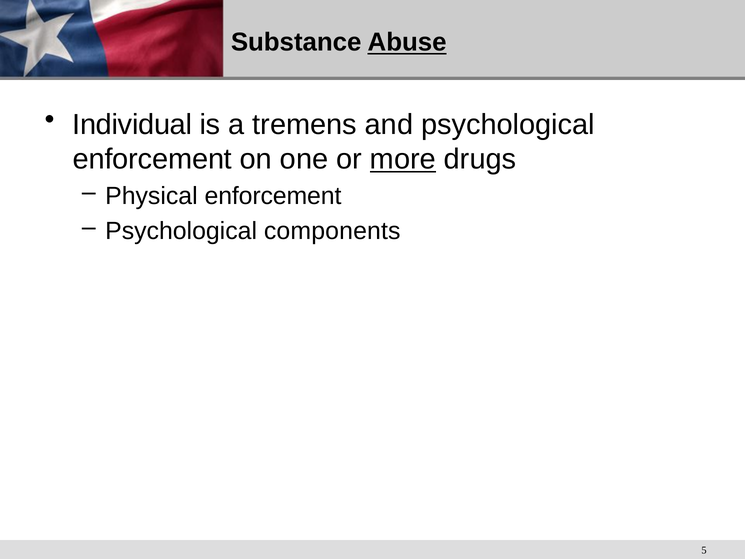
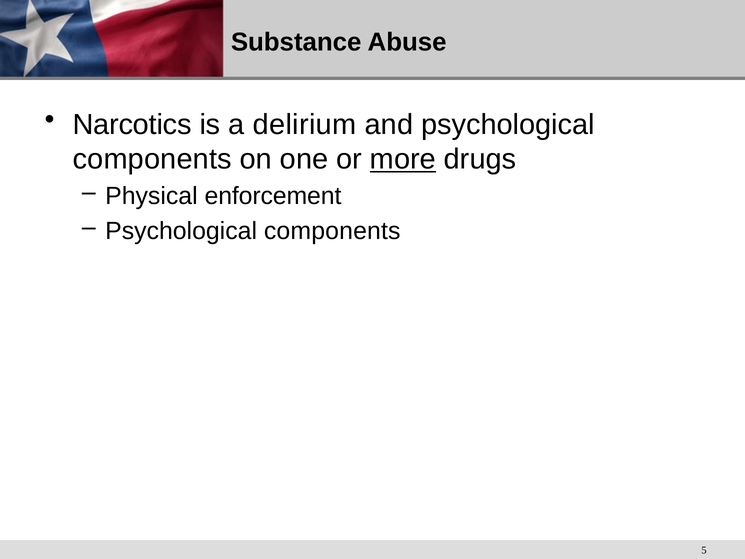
Abuse underline: present -> none (407, 42)
Individual: Individual -> Narcotics (132, 124)
tremens: tremens -> delirium (305, 124)
enforcement: enforcement -> components (152, 159)
